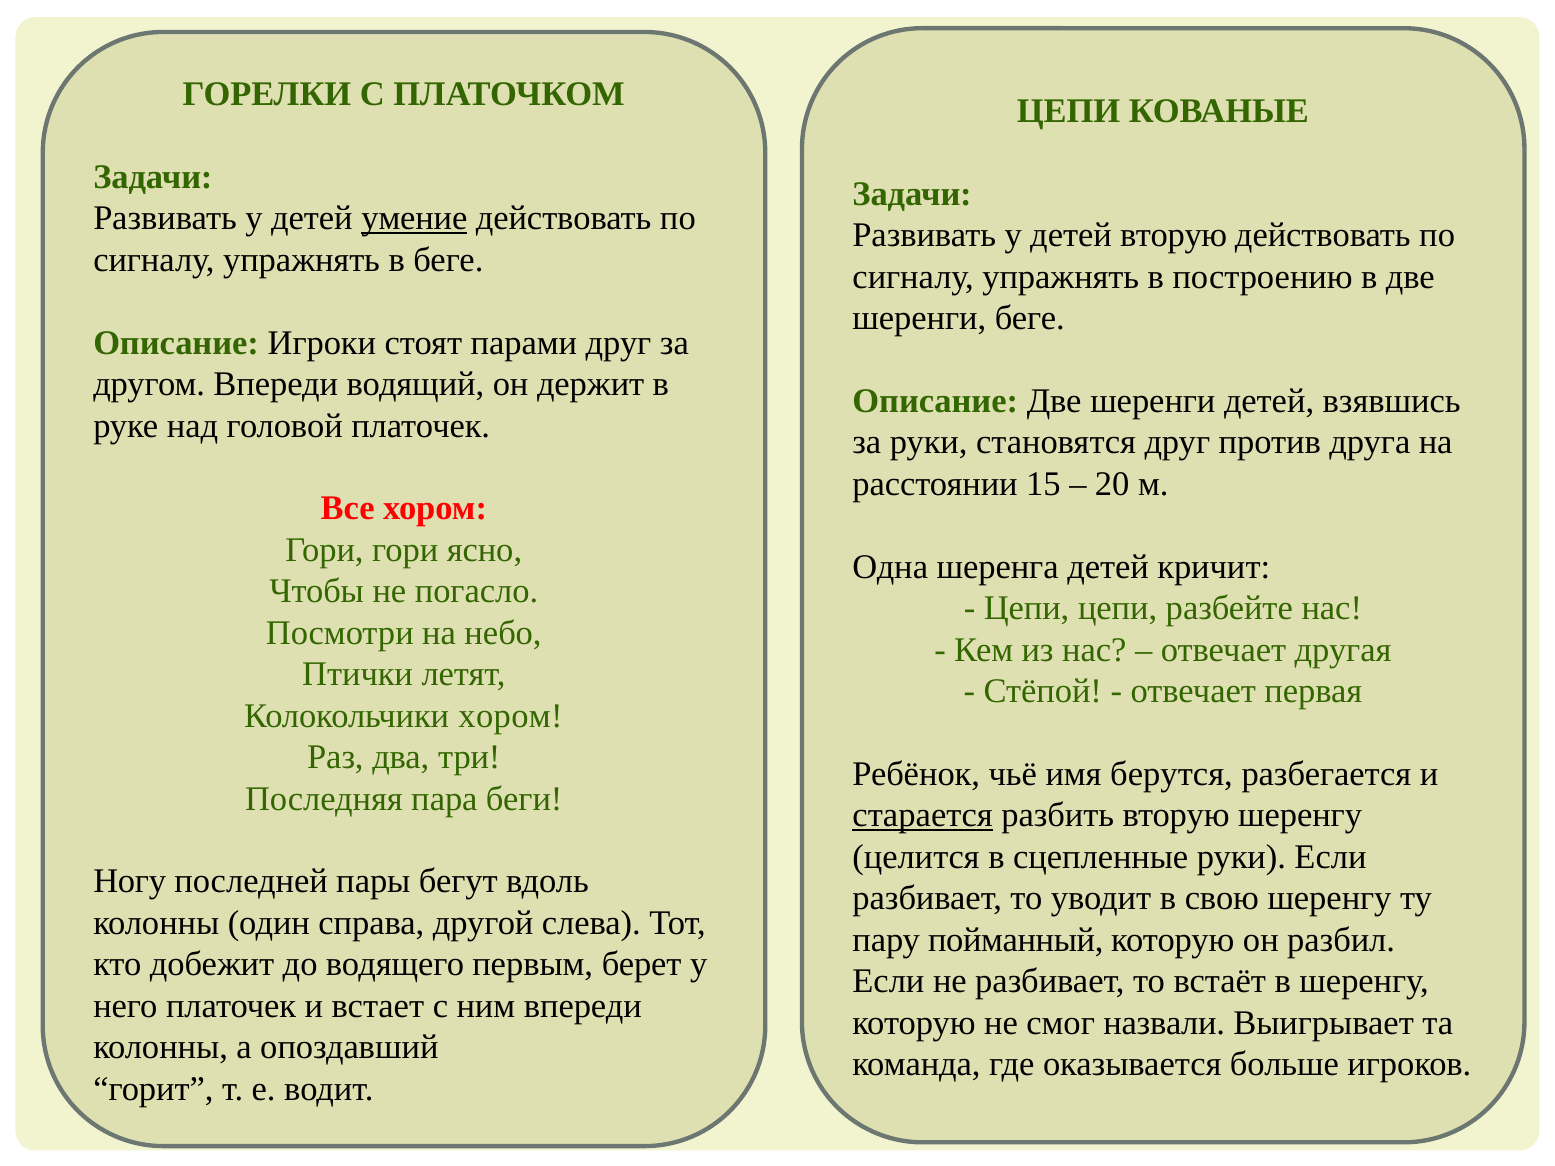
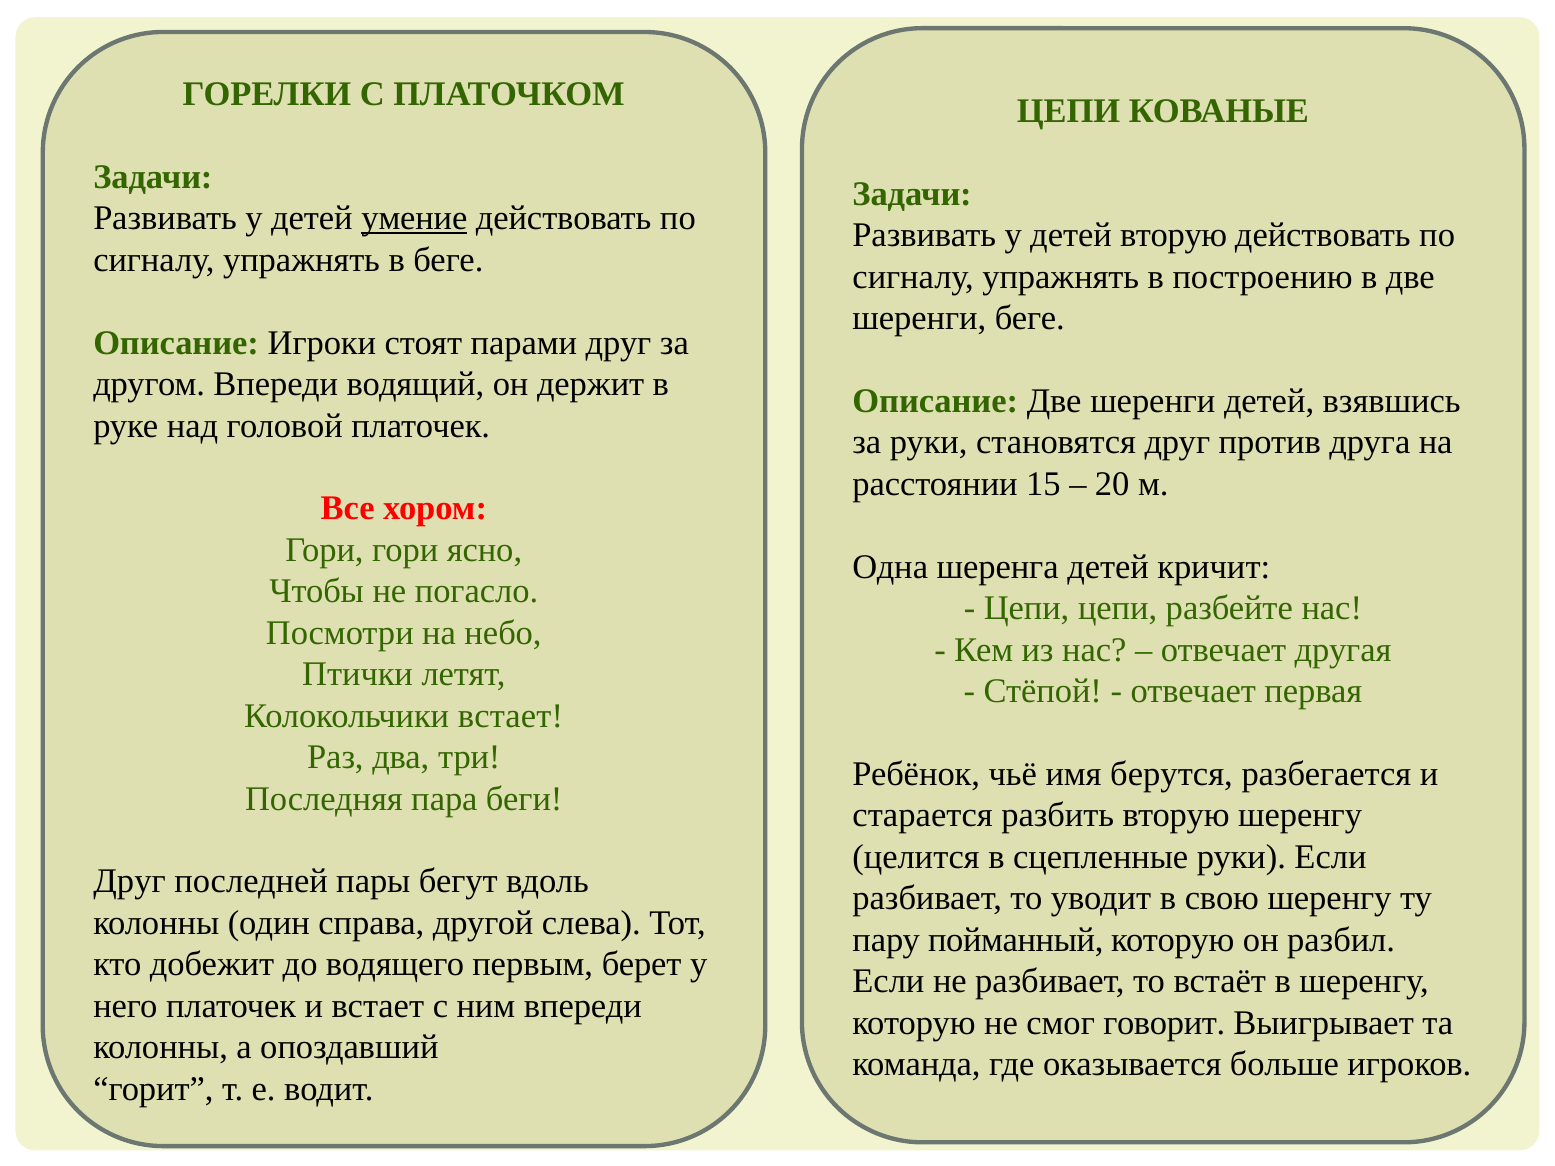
Колокольчики хором: хором -> встает (511, 716)
старается underline: present -> none (923, 816)
Ногу: Ногу -> Друг (130, 882)
назвали: назвали -> говорит (1164, 1023)
